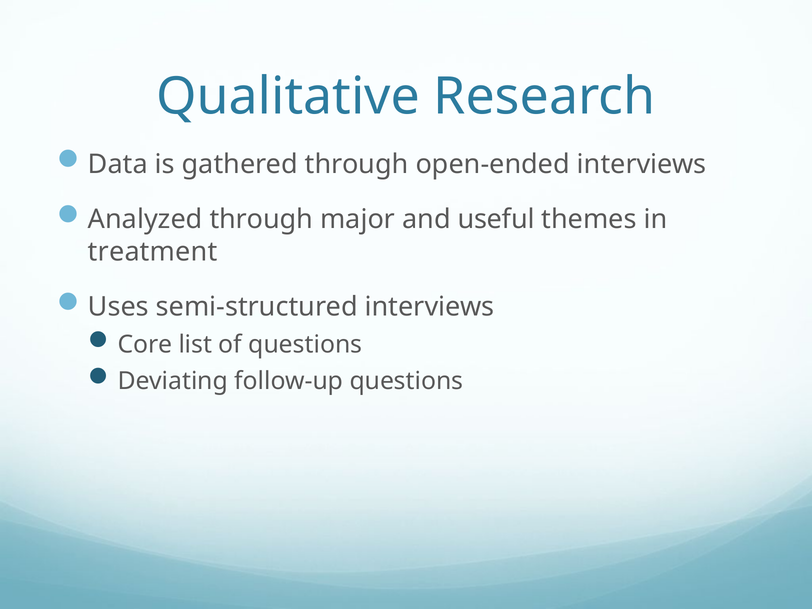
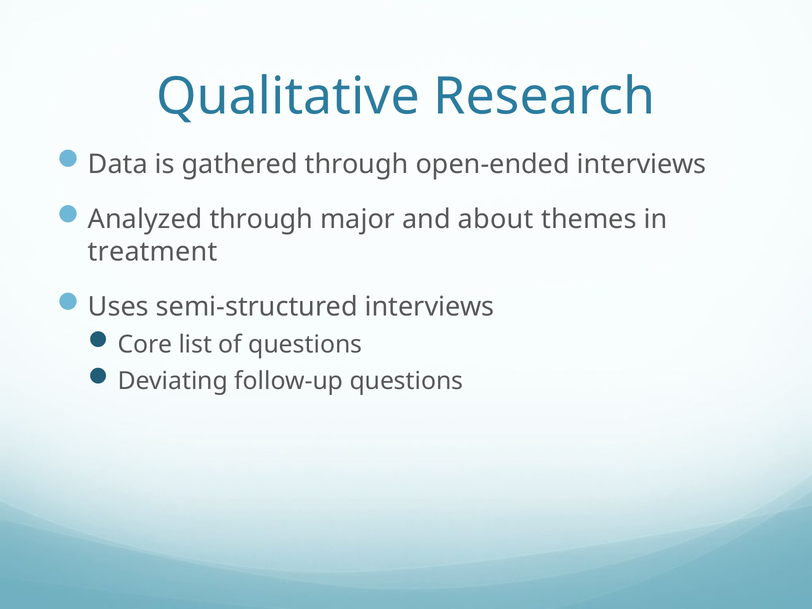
useful: useful -> about (496, 219)
